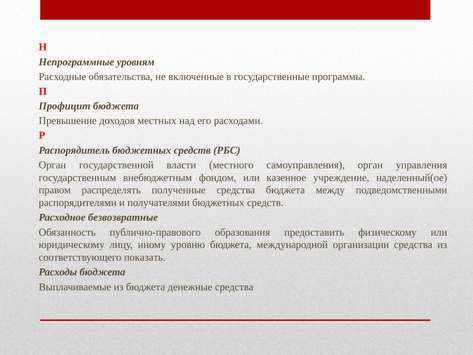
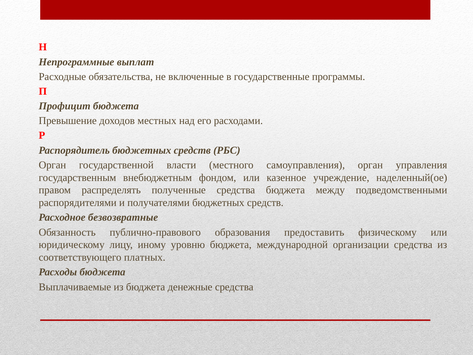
уровням: уровням -> выплат (136, 62)
показать: показать -> платных (145, 257)
